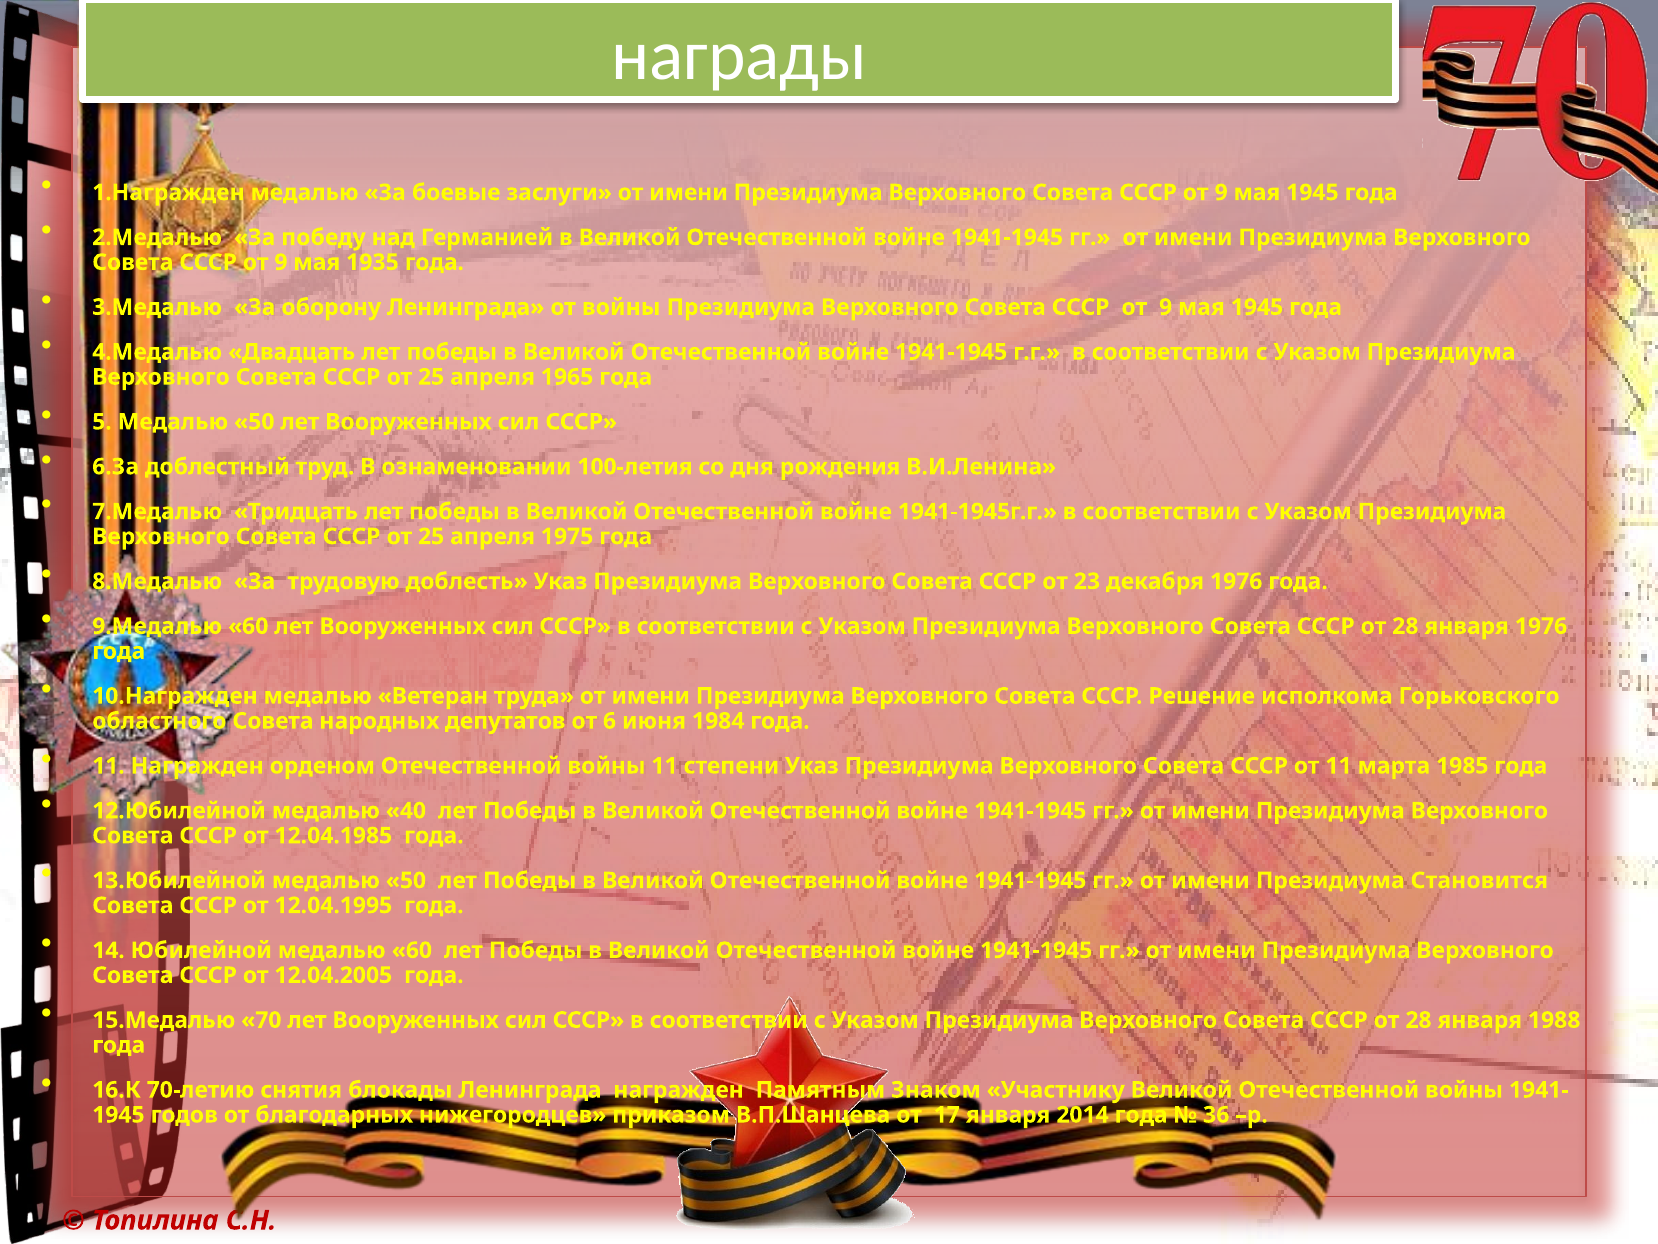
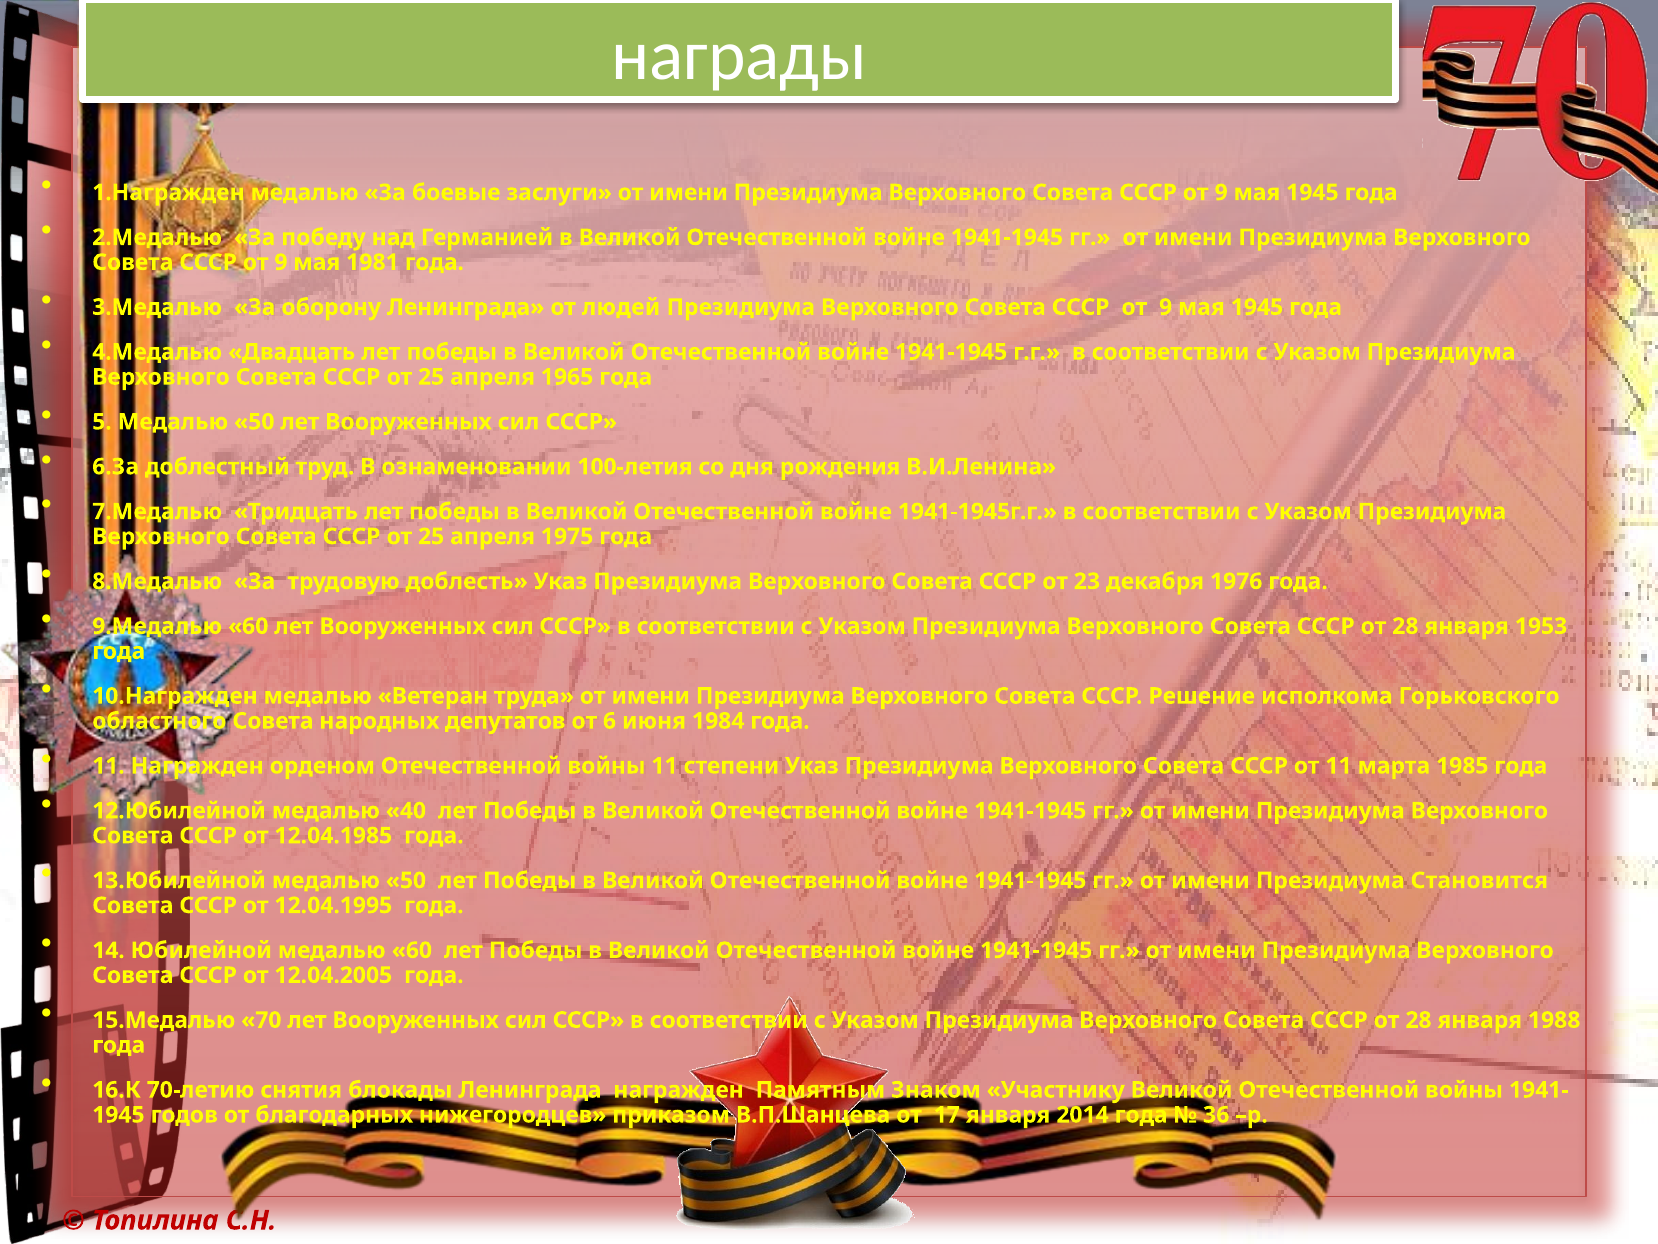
1935: 1935 -> 1981 (372, 262)
от войны: войны -> людей (621, 307)
января 1976: 1976 -> 1953 (1541, 626)
